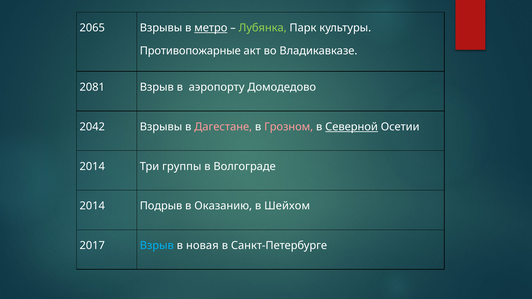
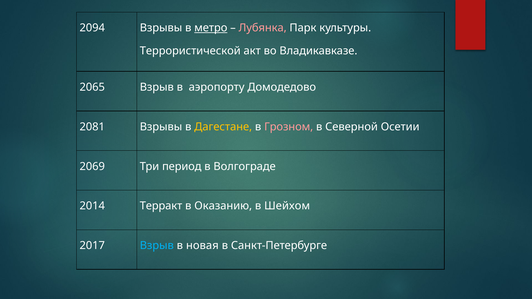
2065: 2065 -> 2094 (92, 28)
Лубянка colour: light green -> pink (263, 28)
Противопожарные: Противопожарные -> Террористической (190, 51)
2081: 2081 -> 2065 (92, 87)
2042: 2042 -> 2081 (92, 127)
Дагестане colour: pink -> yellow (223, 127)
Северной underline: present -> none (352, 127)
2014: 2014 -> 2069 (92, 166)
группы: группы -> период (182, 166)
Подрыв: Подрыв -> Терракт (161, 206)
